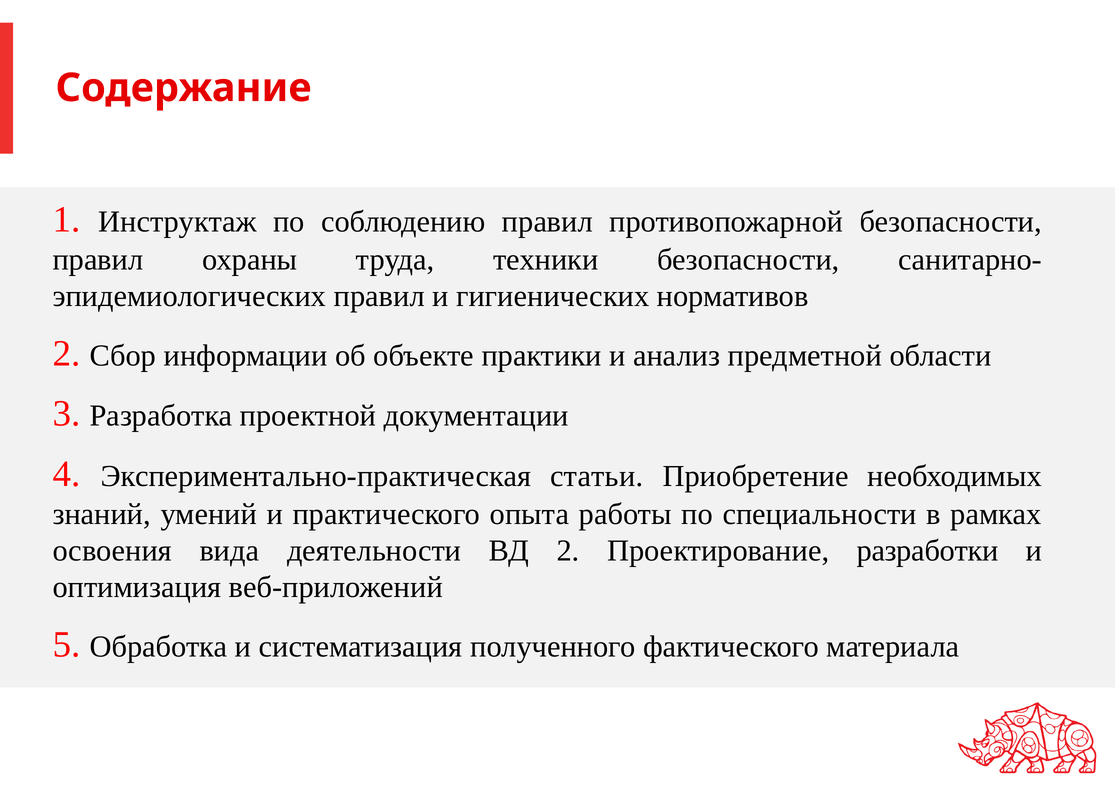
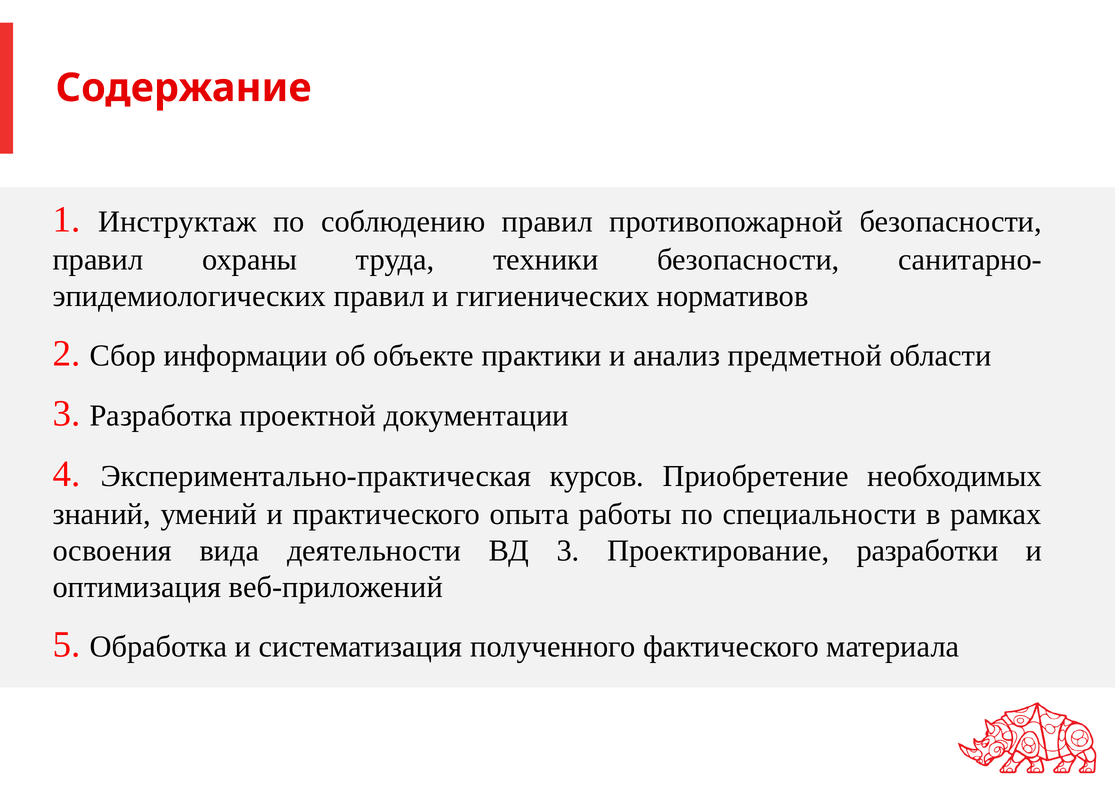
статьи: статьи -> курсов (597, 476)
ВД 2: 2 -> 3 (568, 550)
